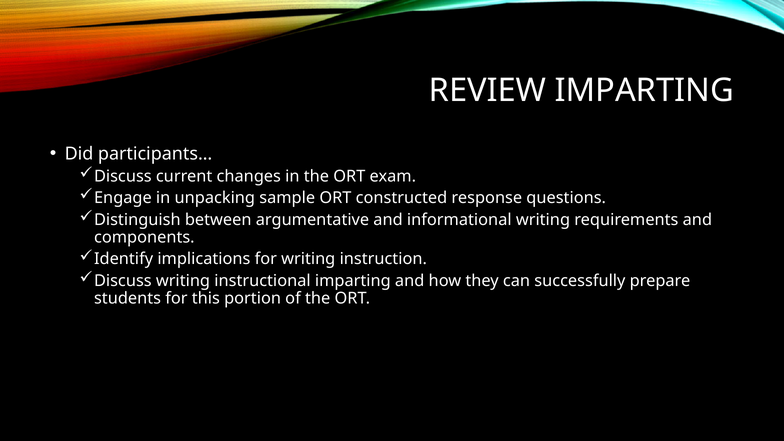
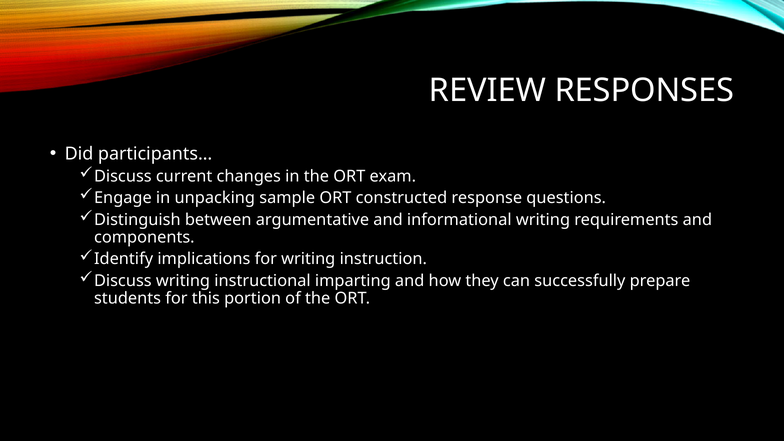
REVIEW IMPARTING: IMPARTING -> RESPONSES (644, 90)
